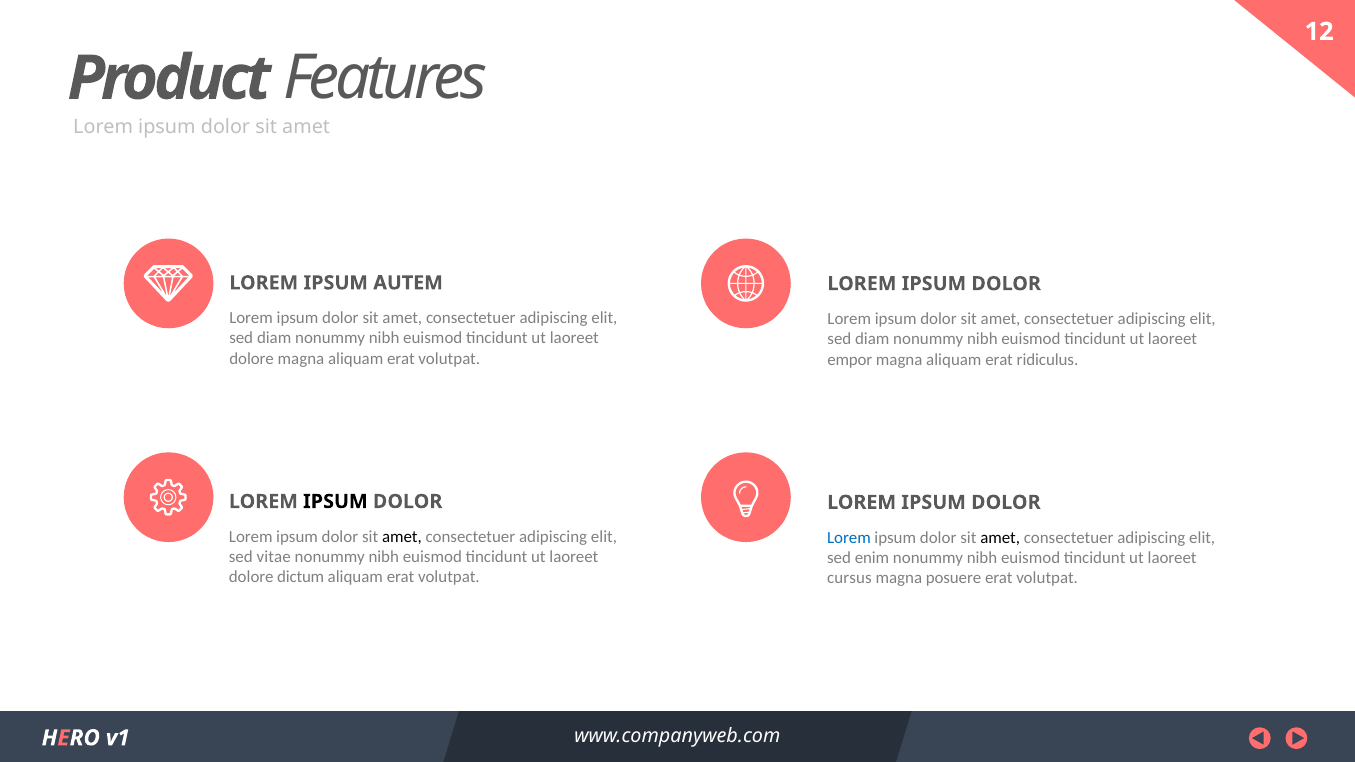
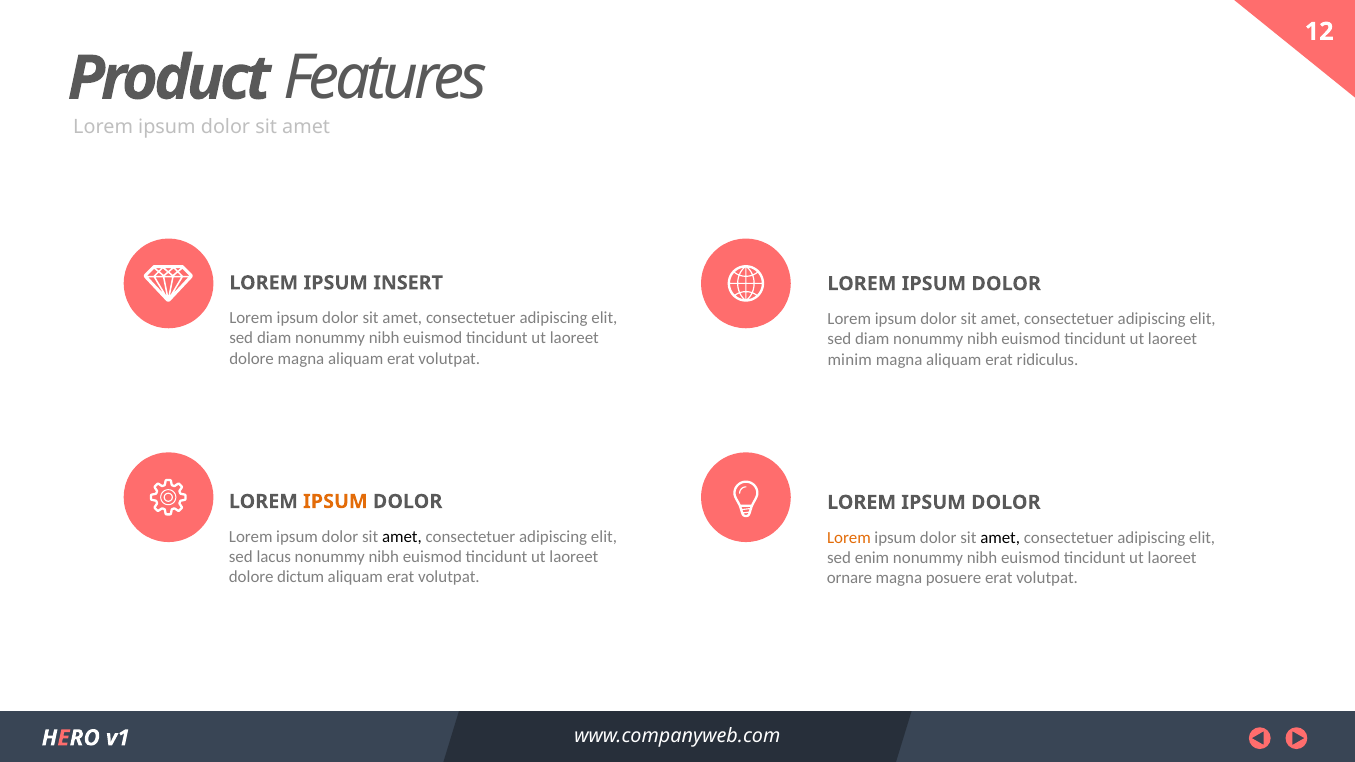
AUTEM: AUTEM -> INSERT (408, 283)
empor: empor -> minim (850, 360)
IPSUM colour: black -> orange (335, 502)
Lorem colour: blue -> orange (849, 538)
vitae: vitae -> lacus (274, 557)
cursus: cursus -> ornare (850, 578)
